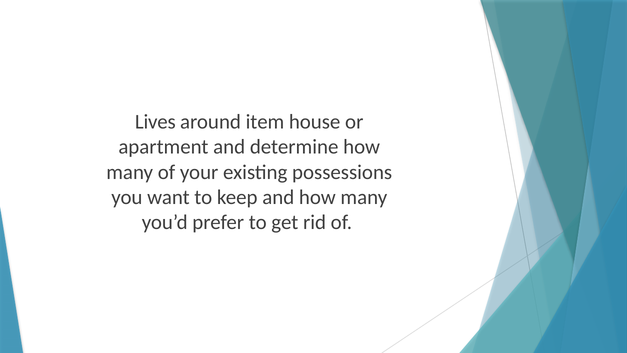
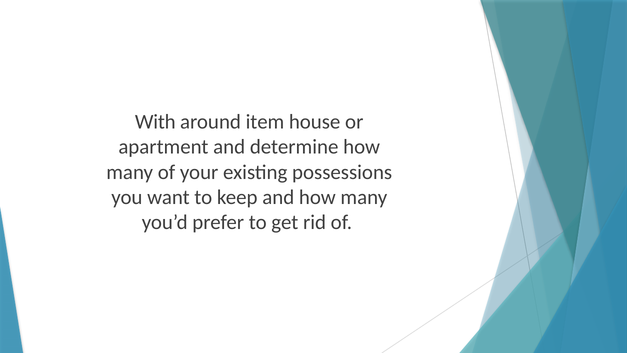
Lives: Lives -> With (155, 122)
